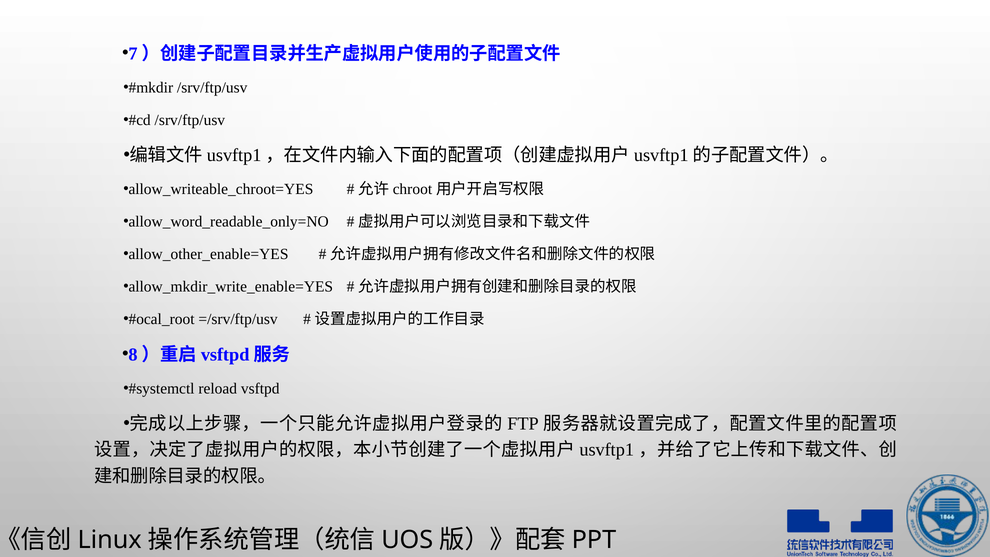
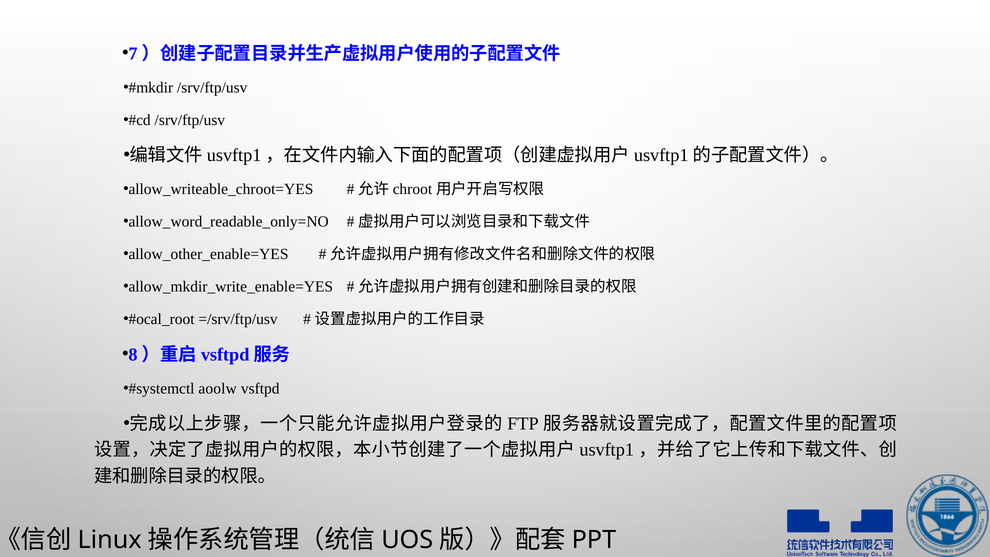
reload: reload -> aoolw (218, 388)
